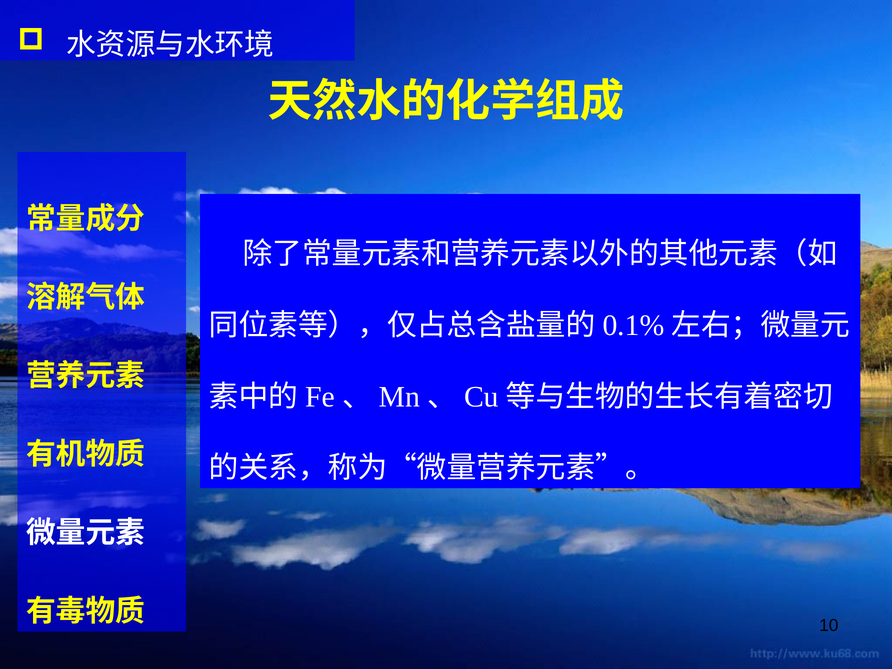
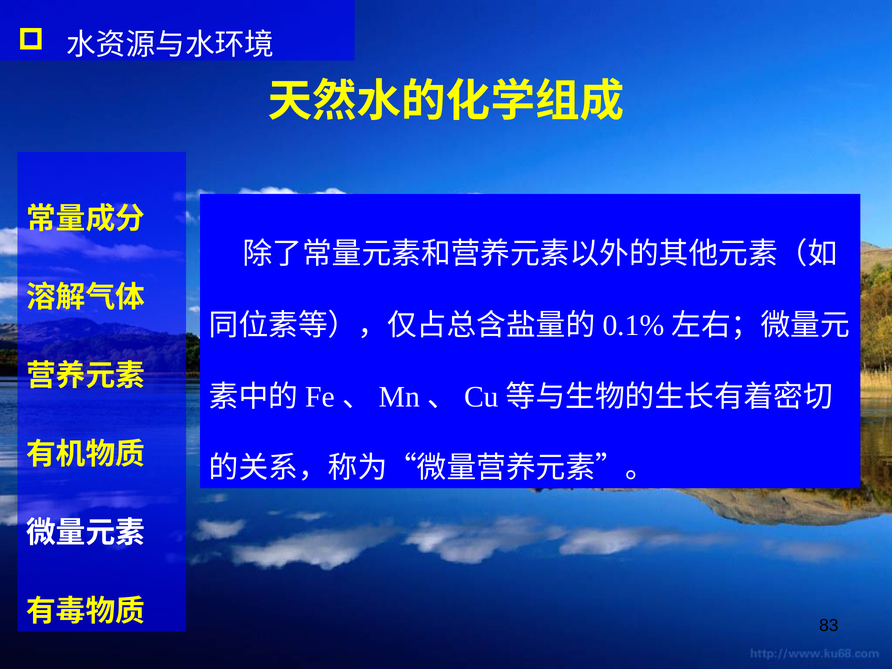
10: 10 -> 83 (829, 625)
